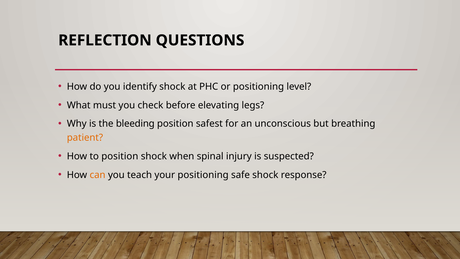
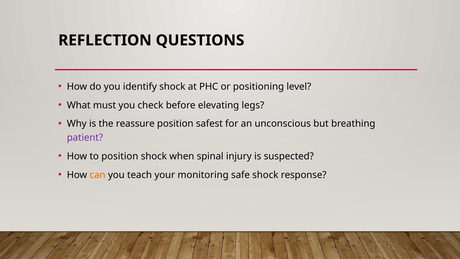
bleeding: bleeding -> reassure (135, 124)
patient colour: orange -> purple (85, 137)
your positioning: positioning -> monitoring (203, 175)
